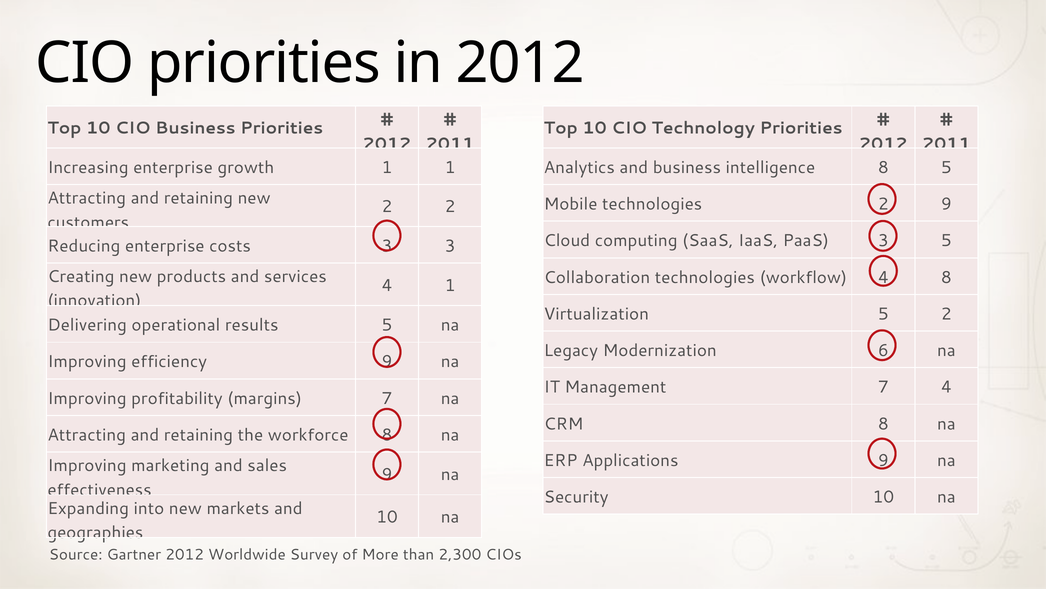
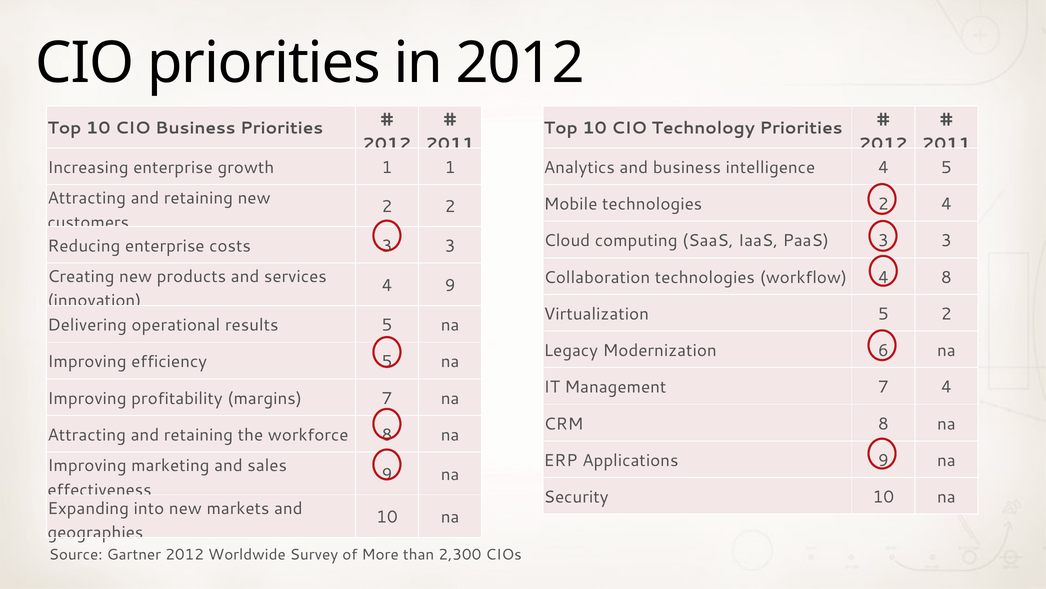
intelligence 8: 8 -> 4 (883, 167)
2 9: 9 -> 4 (946, 204)
PaaS 3 5: 5 -> 3 (946, 240)
4 1: 1 -> 9 (450, 285)
efficiency 9: 9 -> 5 (387, 361)
